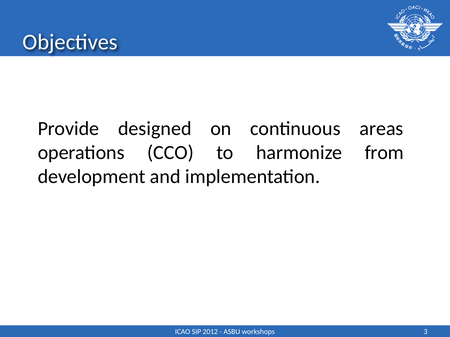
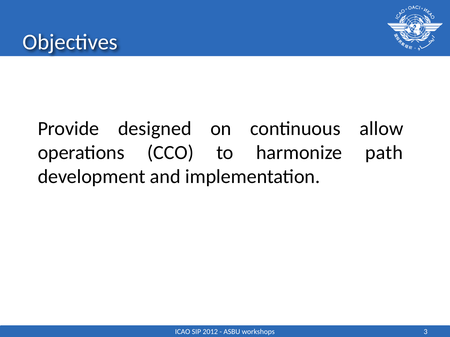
areas: areas -> allow (381, 129)
from: from -> path (384, 153)
